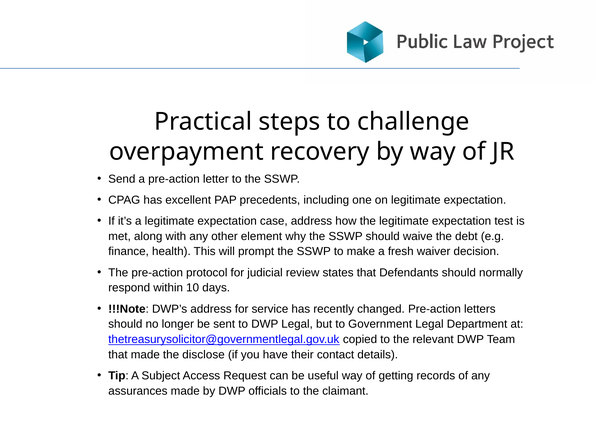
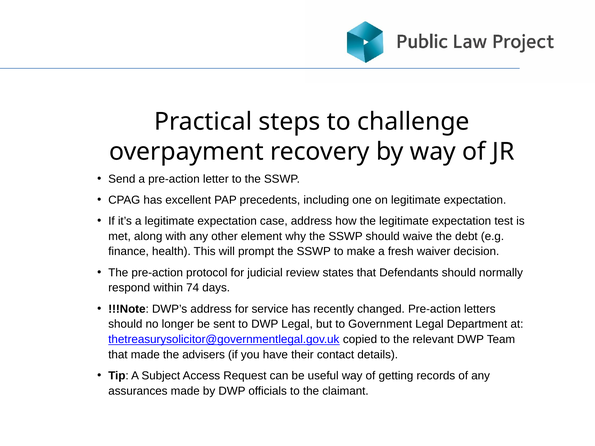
10: 10 -> 74 (193, 288)
disclose: disclose -> advisers (204, 355)
